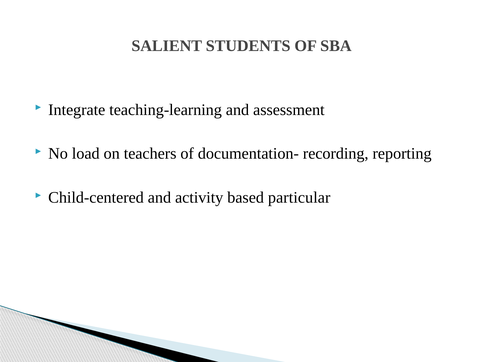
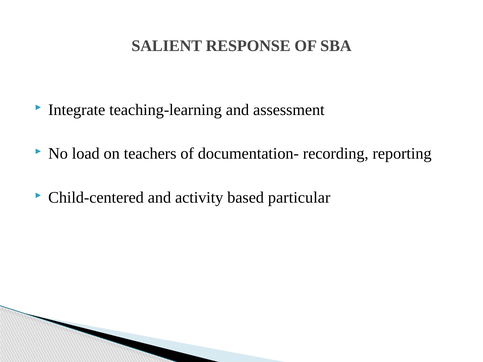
STUDENTS: STUDENTS -> RESPONSE (248, 46)
